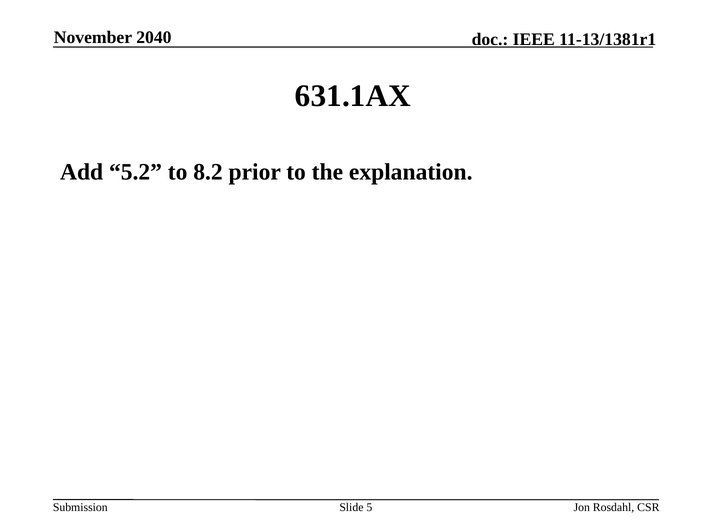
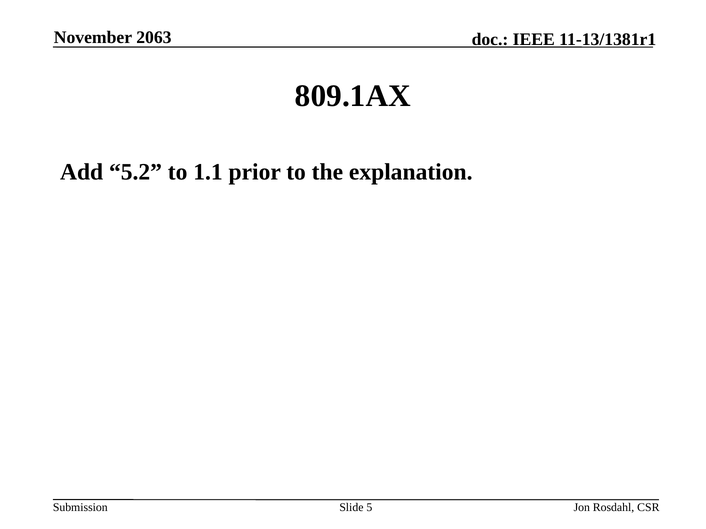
2040: 2040 -> 2063 (154, 37)
631.1AX: 631.1AX -> 809.1AX (353, 96)
8.2: 8.2 -> 1.1 (208, 172)
